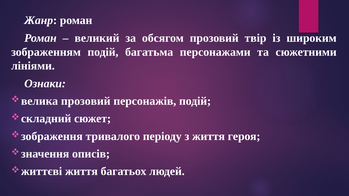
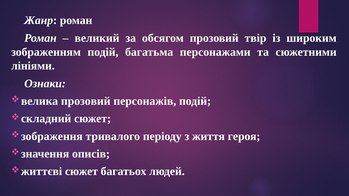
життя: життя -> сюжет (81, 172)
